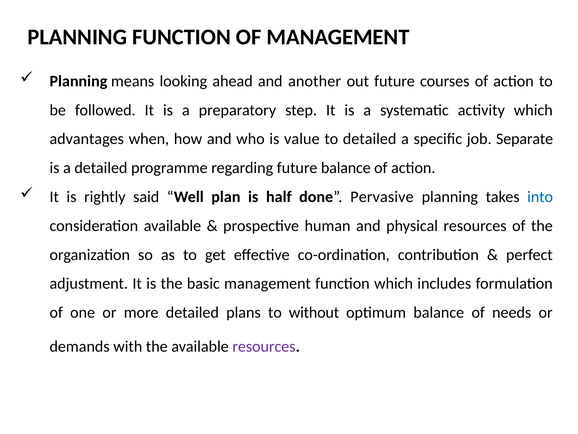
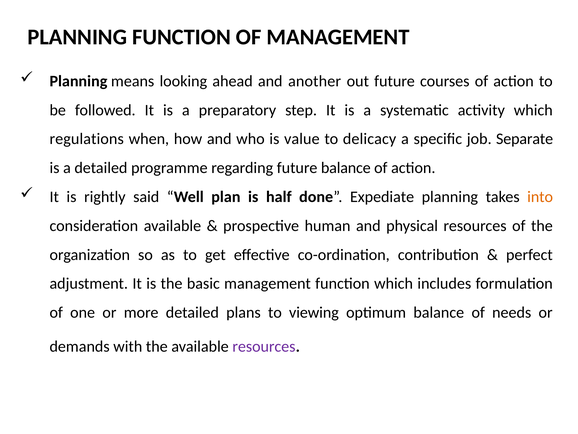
advantages: advantages -> regulations (87, 139)
to detailed: detailed -> delicacy (370, 139)
Pervasive: Pervasive -> Expediate (382, 197)
into colour: blue -> orange (540, 197)
without: without -> viewing (314, 312)
